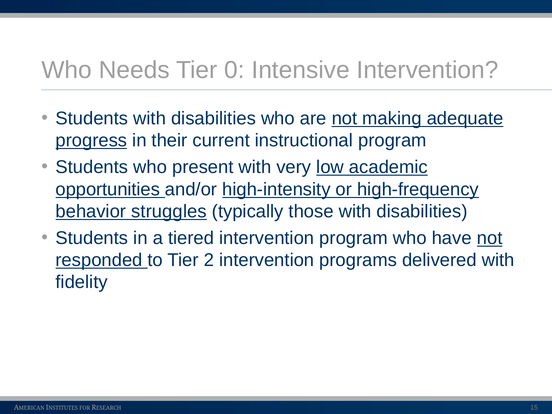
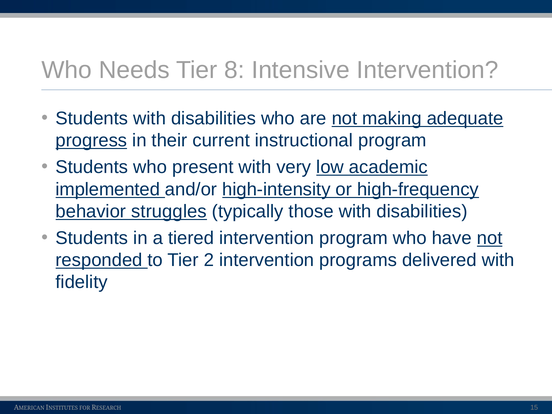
0: 0 -> 8 (234, 70)
opportunities: opportunities -> implemented (108, 189)
